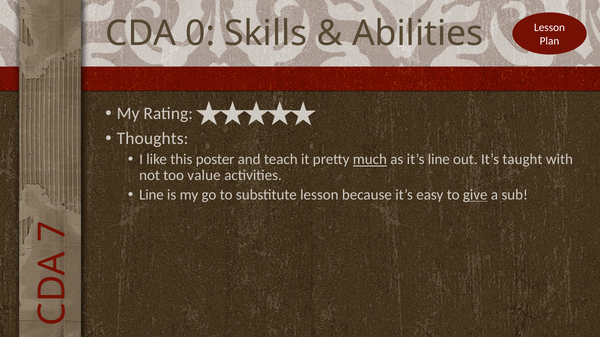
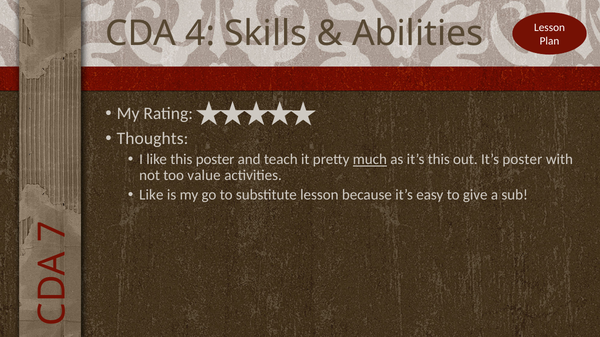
0: 0 -> 4 (200, 34)
it’s line: line -> this (439, 160)
It’s taught: taught -> poster (522, 160)
Line: Line -> Like (151, 195)
give underline: present -> none (475, 195)
